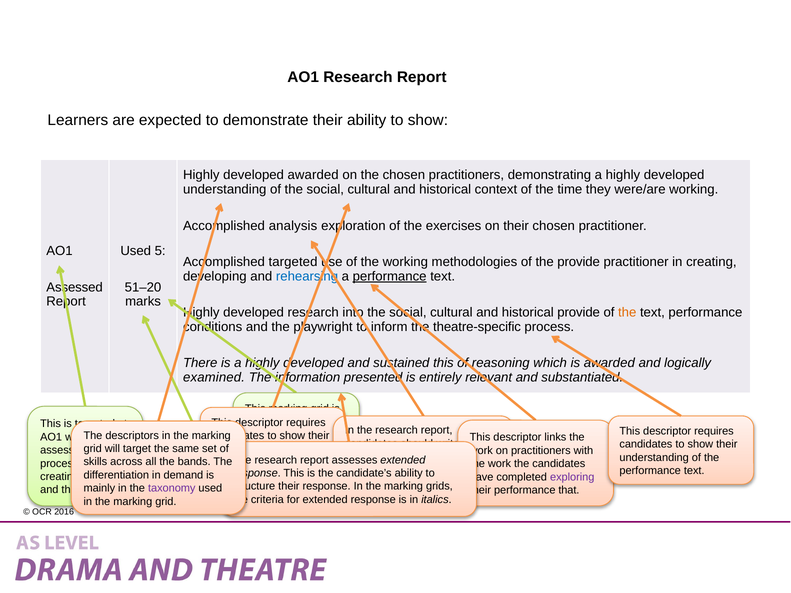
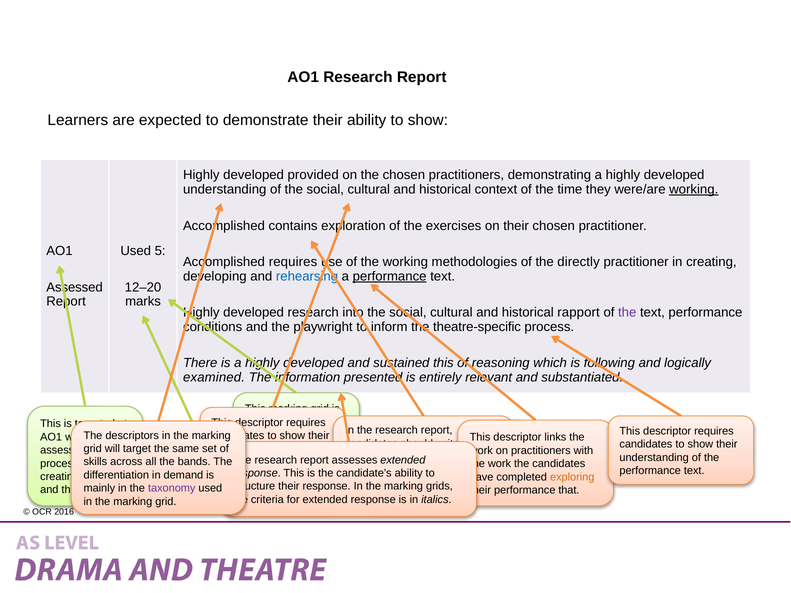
developed awarded: awarded -> provided (313, 175)
working underline: none -> present (694, 189)
Accomplished analysis: analysis -> contains (293, 226)
Accomplished targeted: targeted -> requires (293, 262)
the provide: provide -> directly (579, 262)
51–20: 51–20 -> 12–20 (143, 287)
historical provide: provide -> rapport (579, 313)
the colour: orange -> purple (627, 313)
is awarded: awarded -> following (609, 363)
exploring colour: purple -> orange (572, 477)
